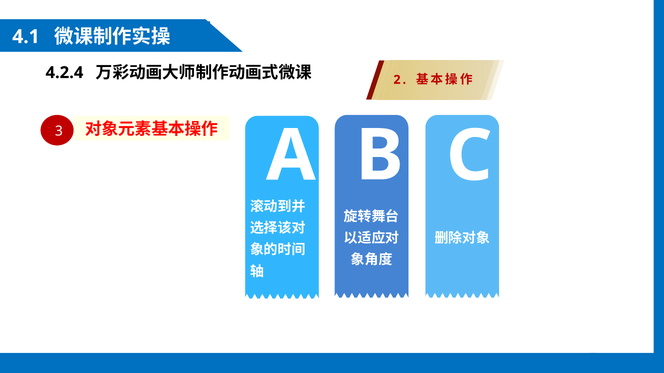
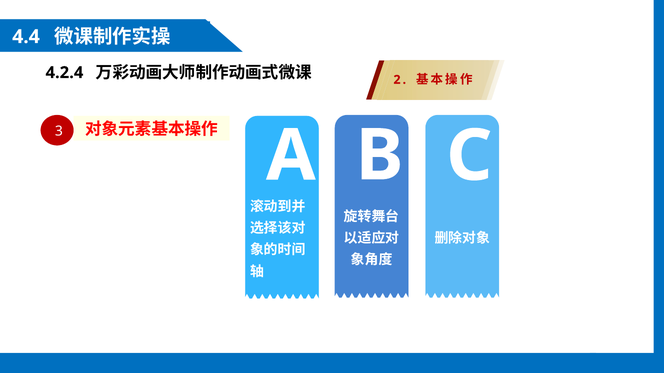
4.1: 4.1 -> 4.4 (26, 37)
